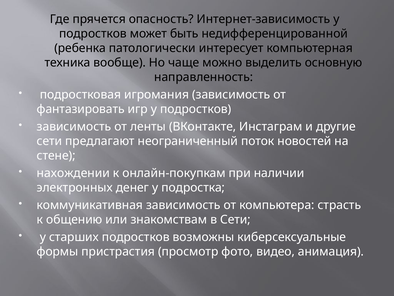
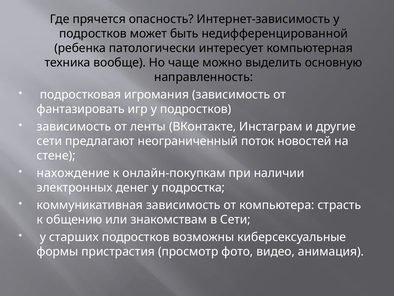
нахождении: нахождении -> нахождение (73, 173)
